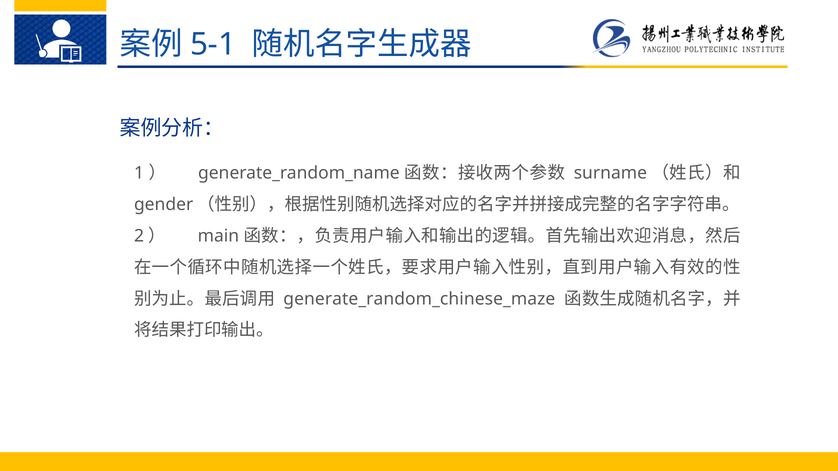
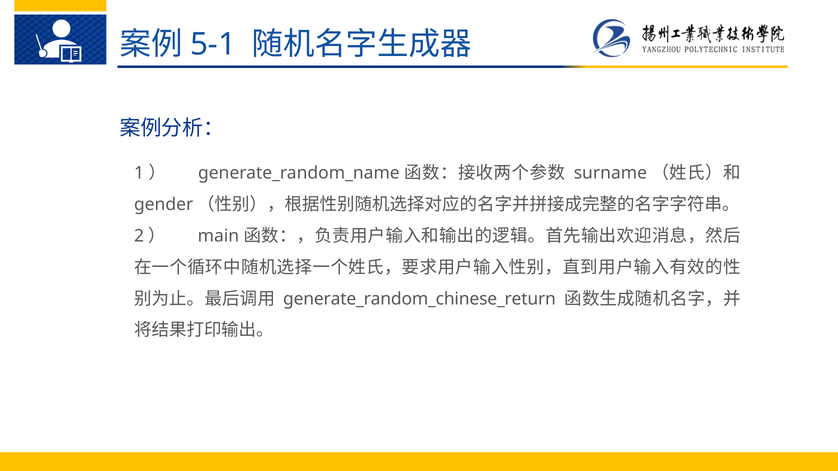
generate_random_chinese_maze: generate_random_chinese_maze -> generate_random_chinese_return (419, 299)
